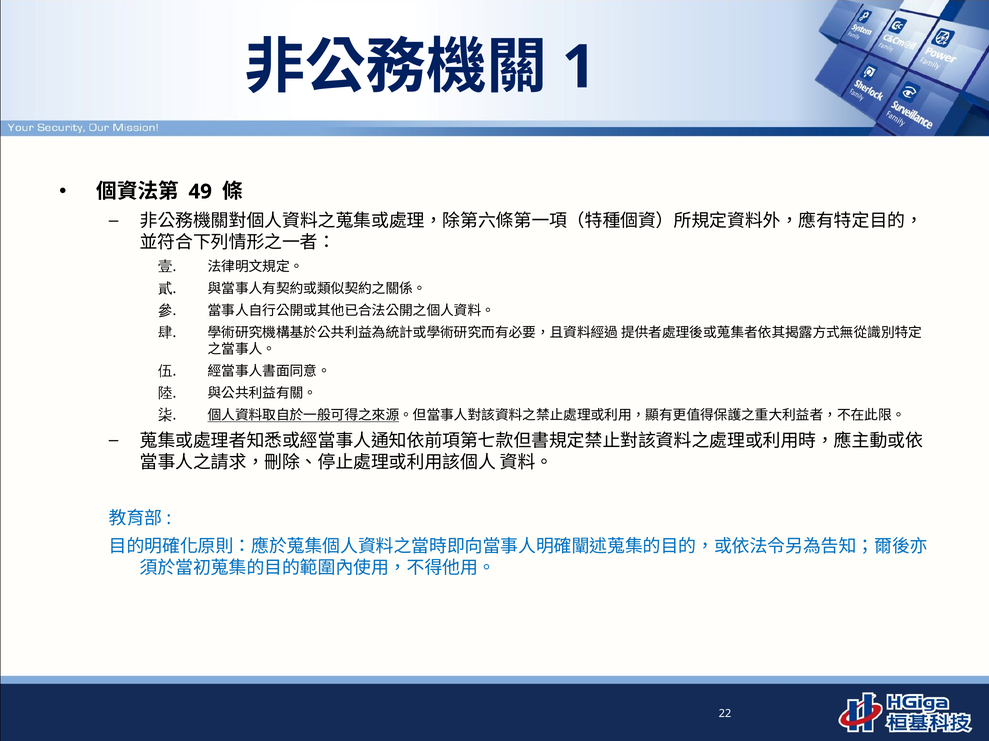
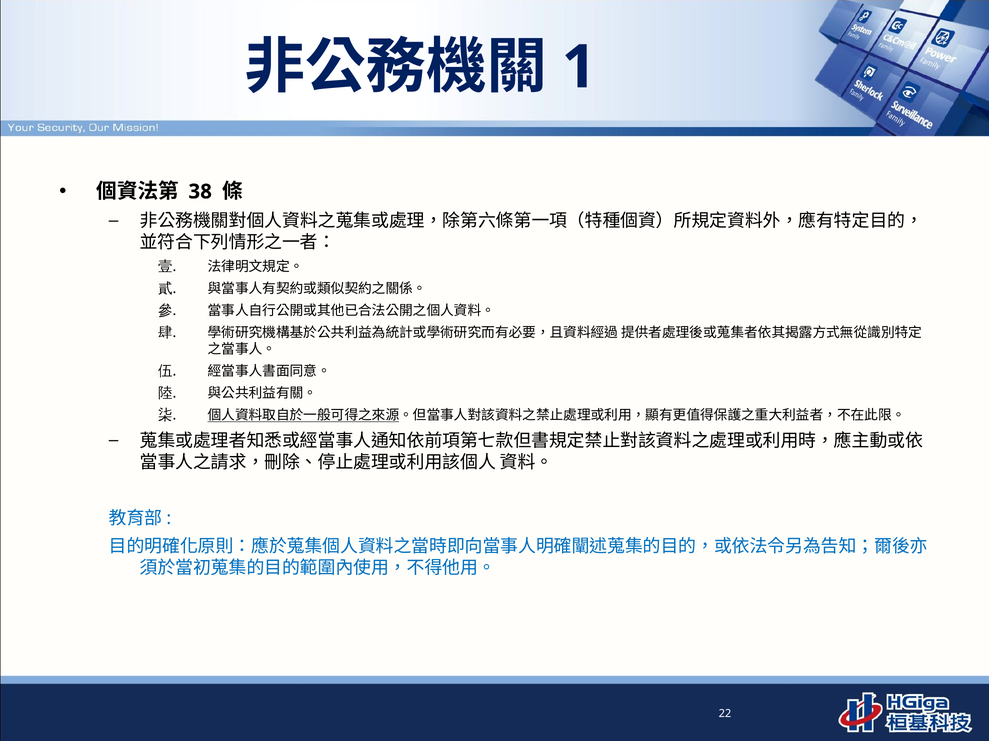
49: 49 -> 38 (200, 192)
